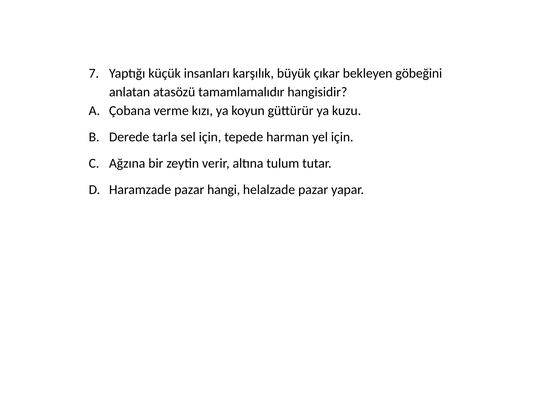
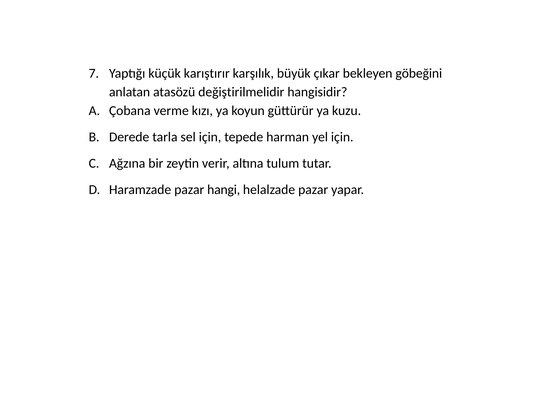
insanları: insanları -> karıştırır (207, 73)
tamamlamalıdır: tamamlamalıdır -> değiştirilmelidir (241, 92)
